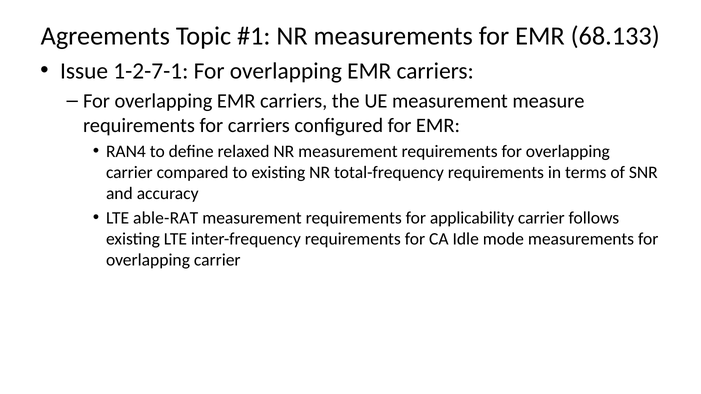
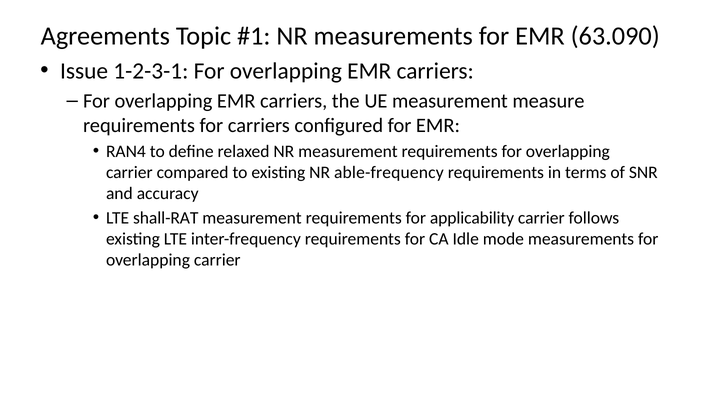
68.133: 68.133 -> 63.090 (615, 36)
1-2-7-1: 1-2-7-1 -> 1-2-3-1 (151, 71)
total-frequency: total-frequency -> able-frequency (389, 173)
able-RAT: able-RAT -> shall-RAT (166, 218)
